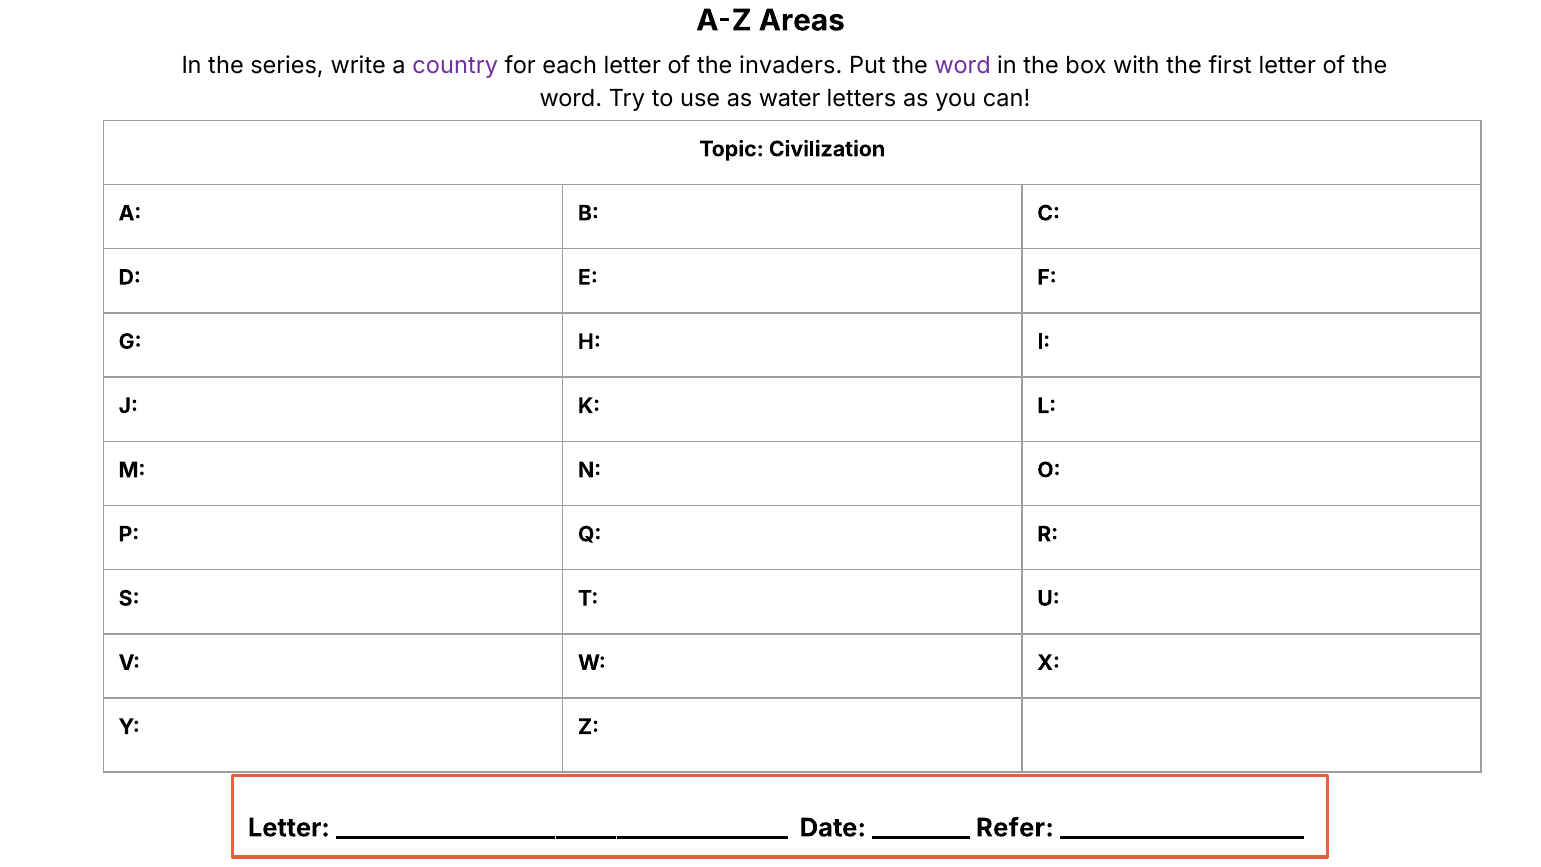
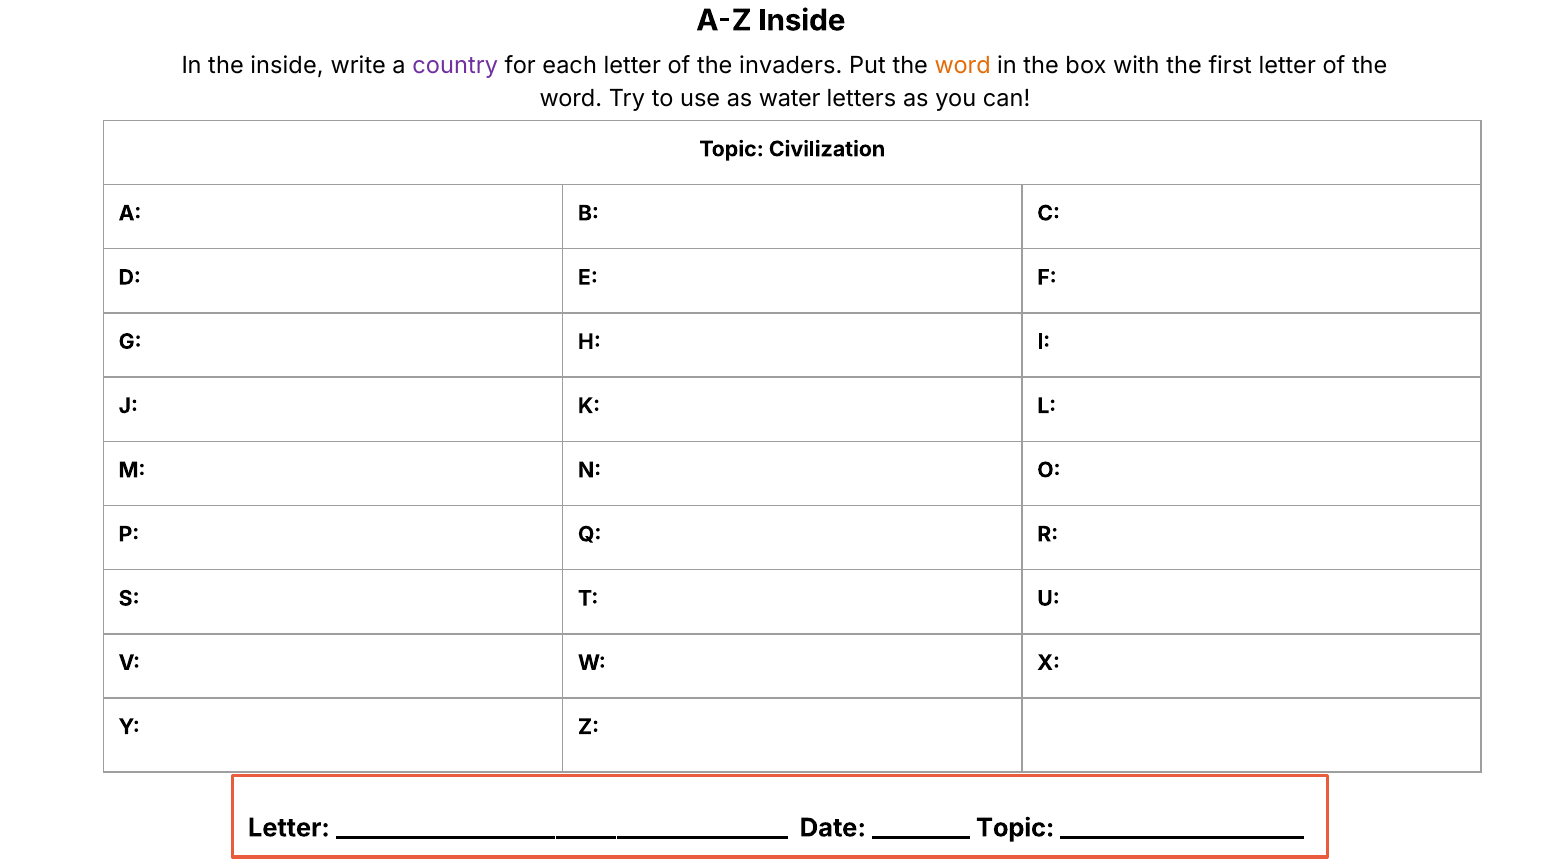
A-Z Areas: Areas -> Inside (802, 21)
the series: series -> inside (287, 66)
word colour: purple -> orange (963, 66)
Refer: Refer -> Topic (1015, 828)
